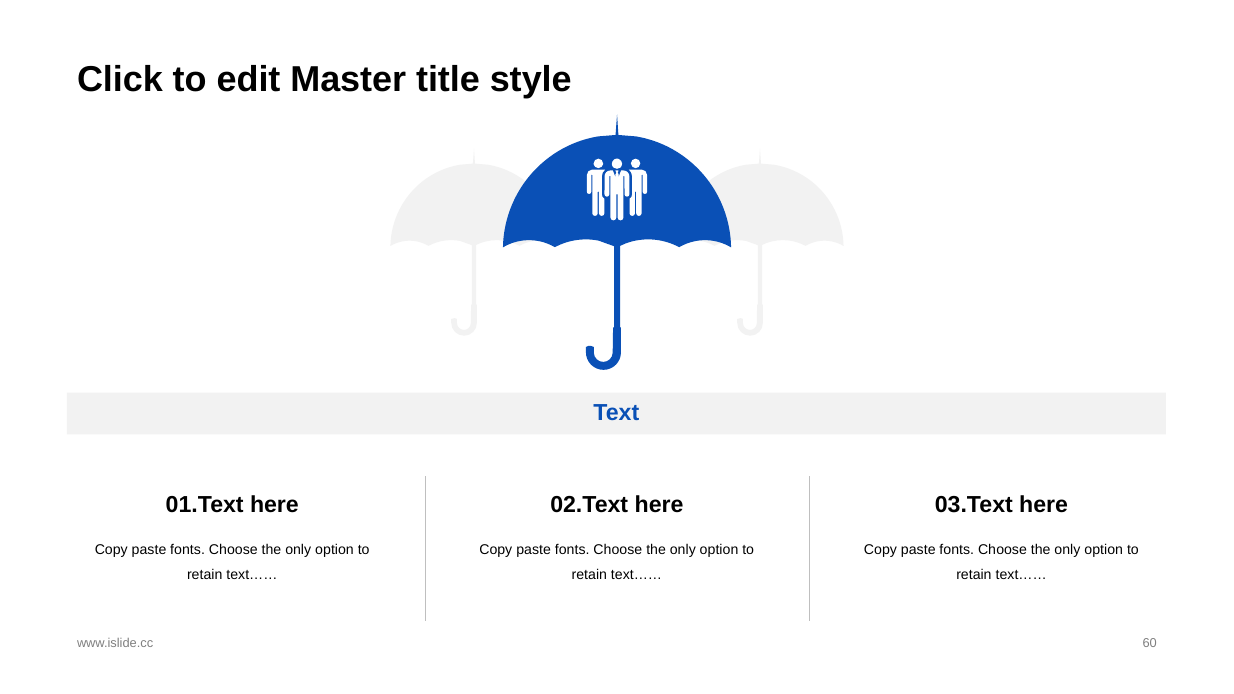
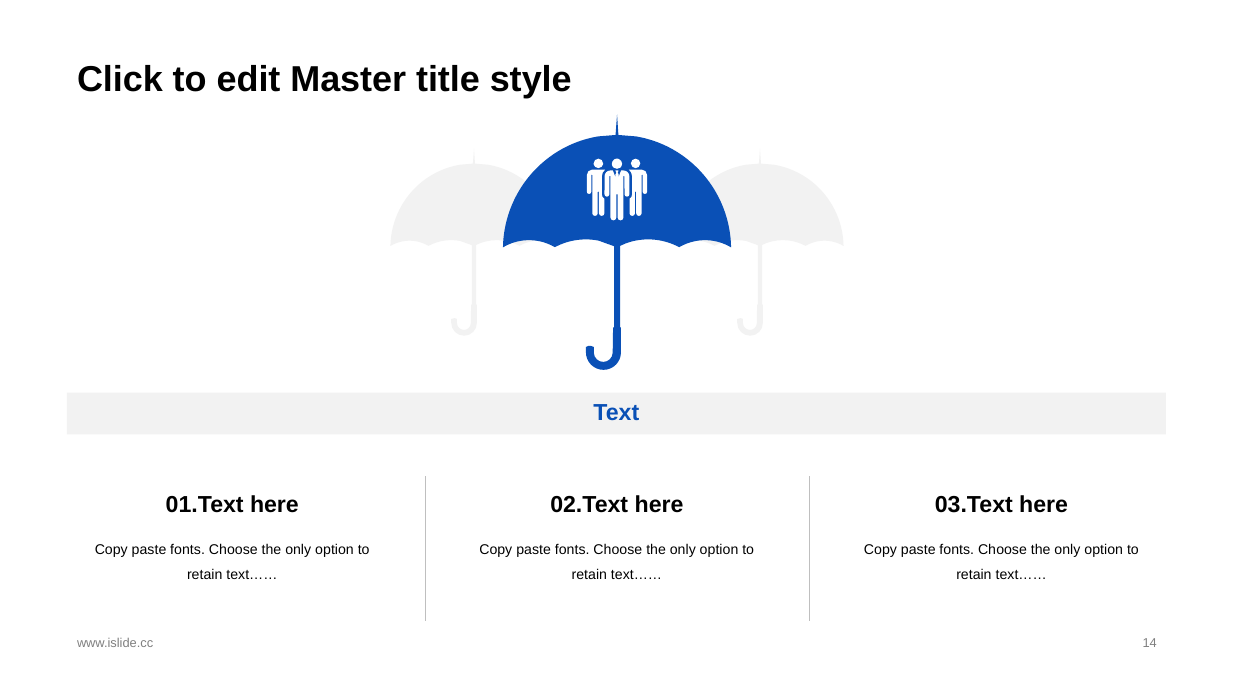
60: 60 -> 14 (1150, 643)
